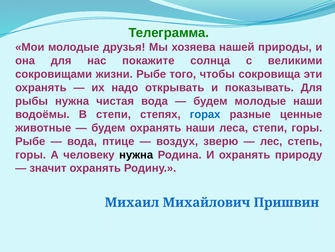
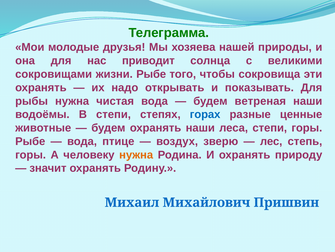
покажите: покажите -> приводит (148, 61)
будем молодые: молодые -> ветреная (260, 101)
нужна colour: black -> orange (136, 154)
